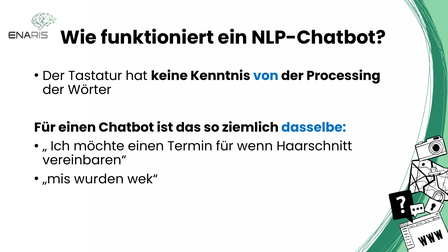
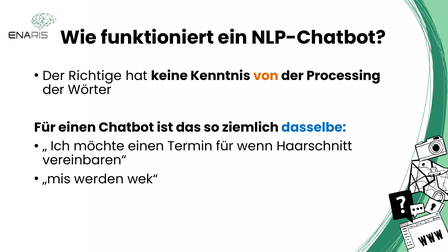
Tastatur: Tastatur -> Richtige (95, 76)
von colour: blue -> orange (266, 76)
wurden: wurden -> werden (99, 179)
